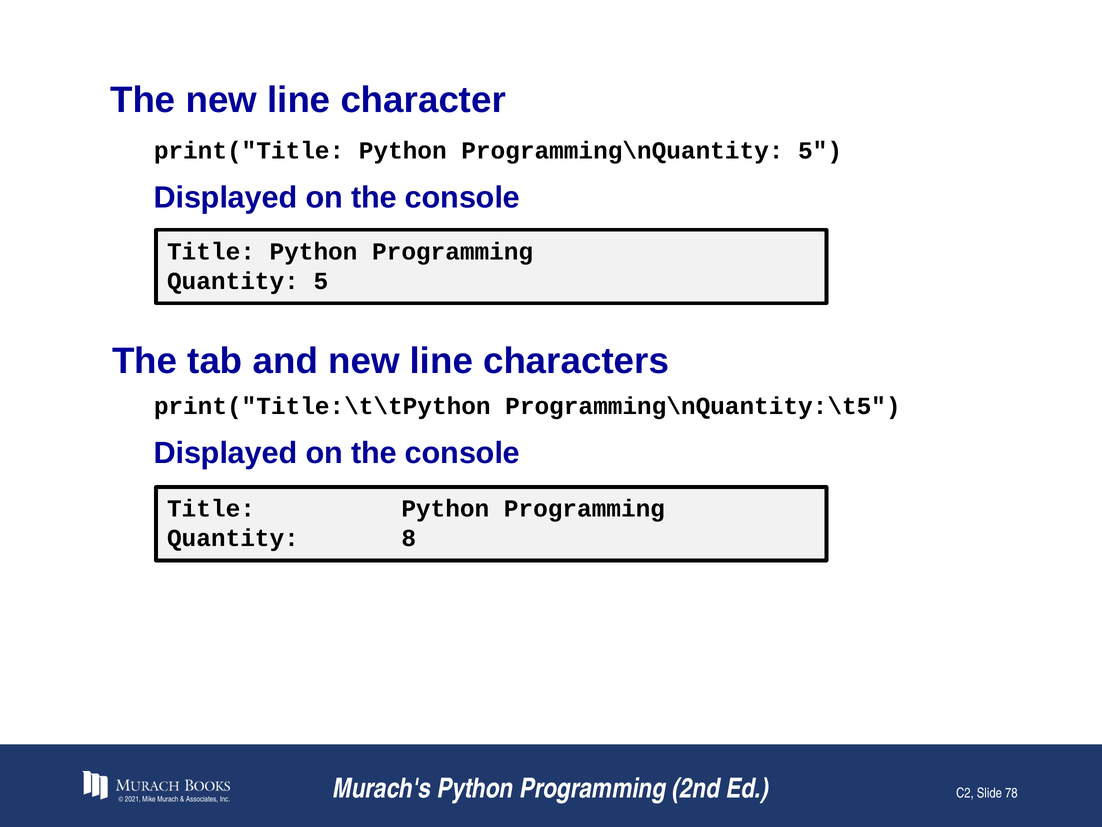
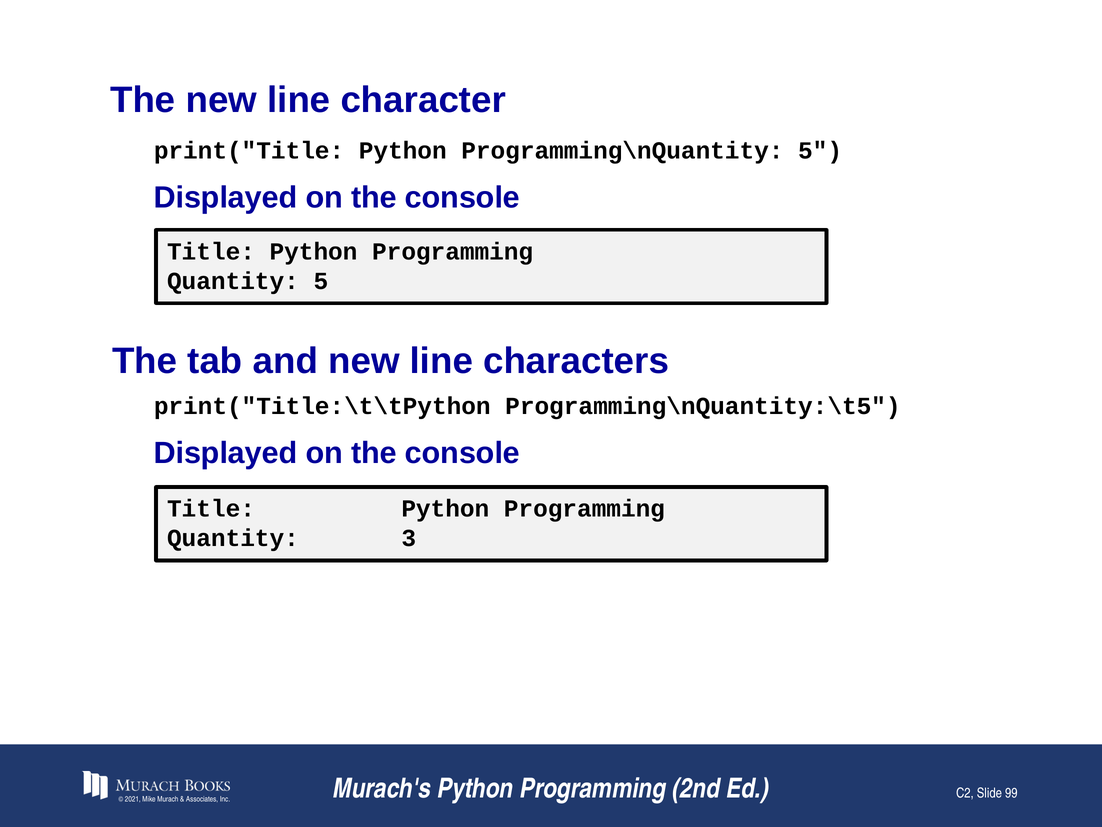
8: 8 -> 3 (409, 538)
78: 78 -> 99 (1011, 793)
